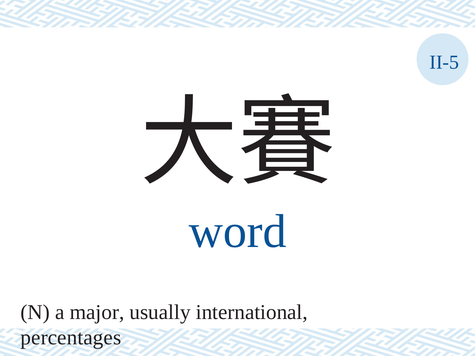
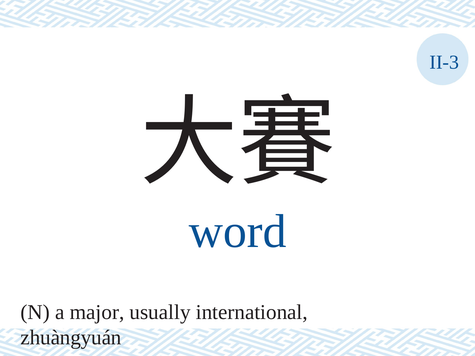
II-5: II-5 -> II-3 (444, 62)
percentages: percentages -> zhuàngyuán (71, 338)
